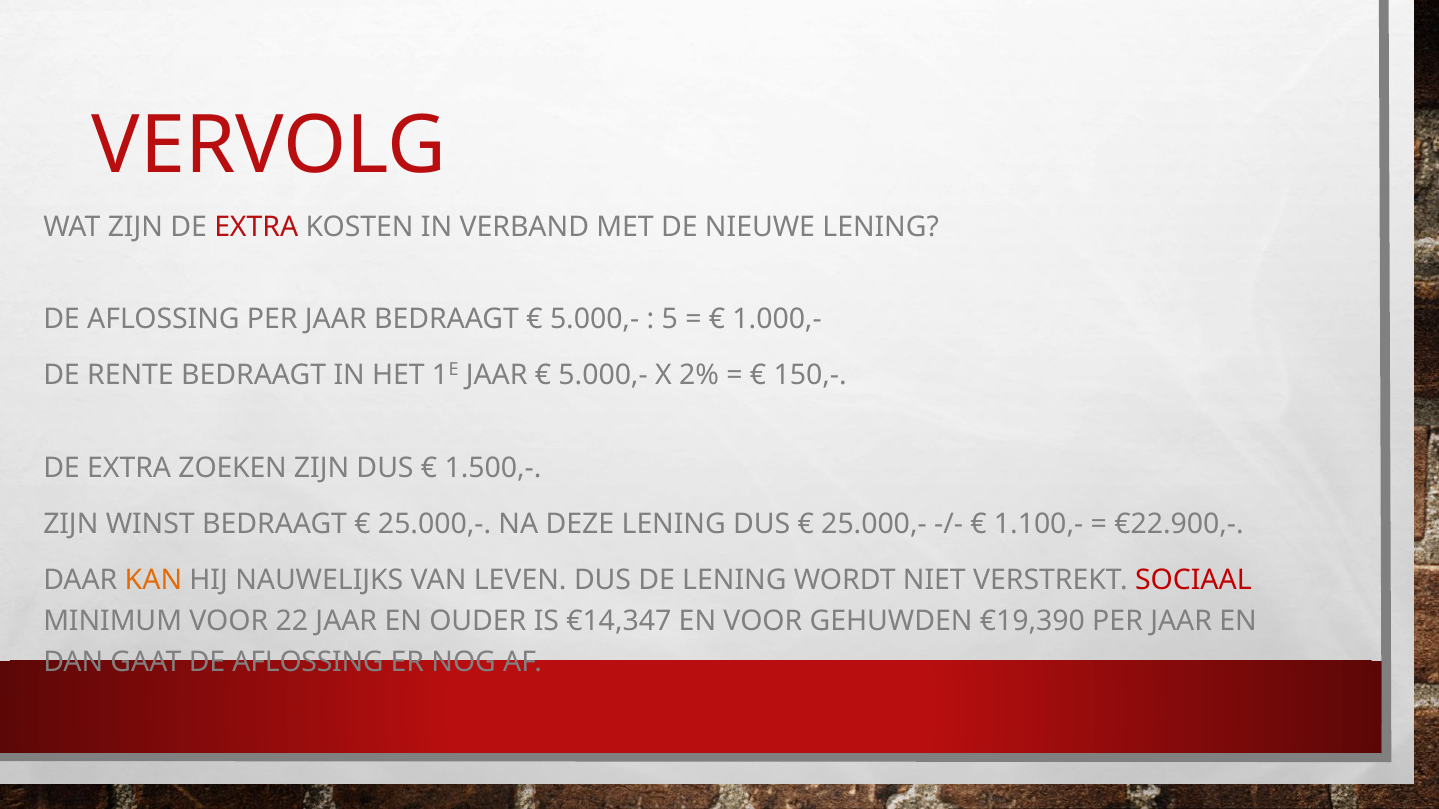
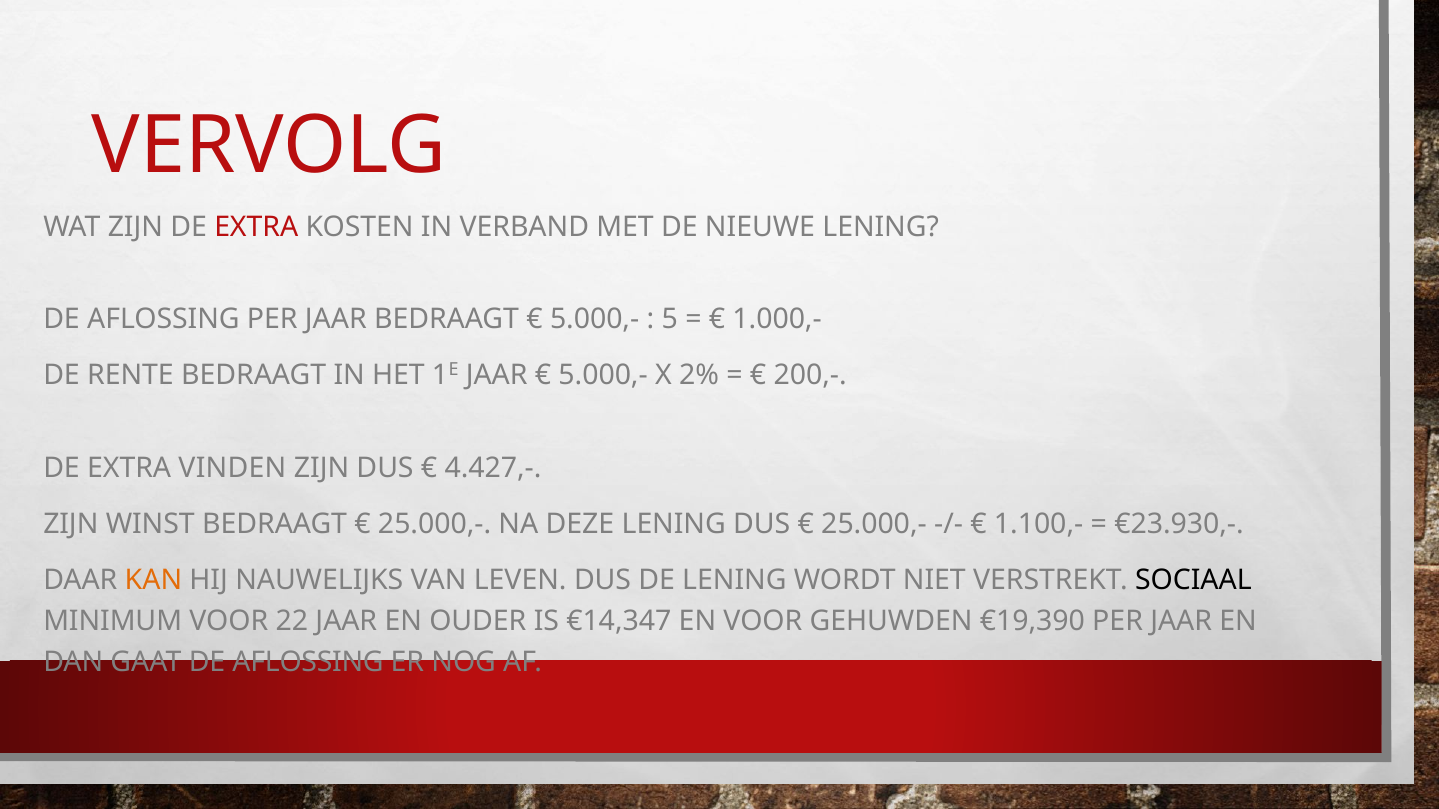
150,-: 150,- -> 200,- (810, 376)
ZOEKEN: ZOEKEN -> VINDEN (232, 468)
1.500,-: 1.500,- -> 4.427,- (493, 468)
€22.900,-: €22.900,- -> €23.930,- (1179, 524)
SOCIAAL colour: red -> black (1193, 580)
